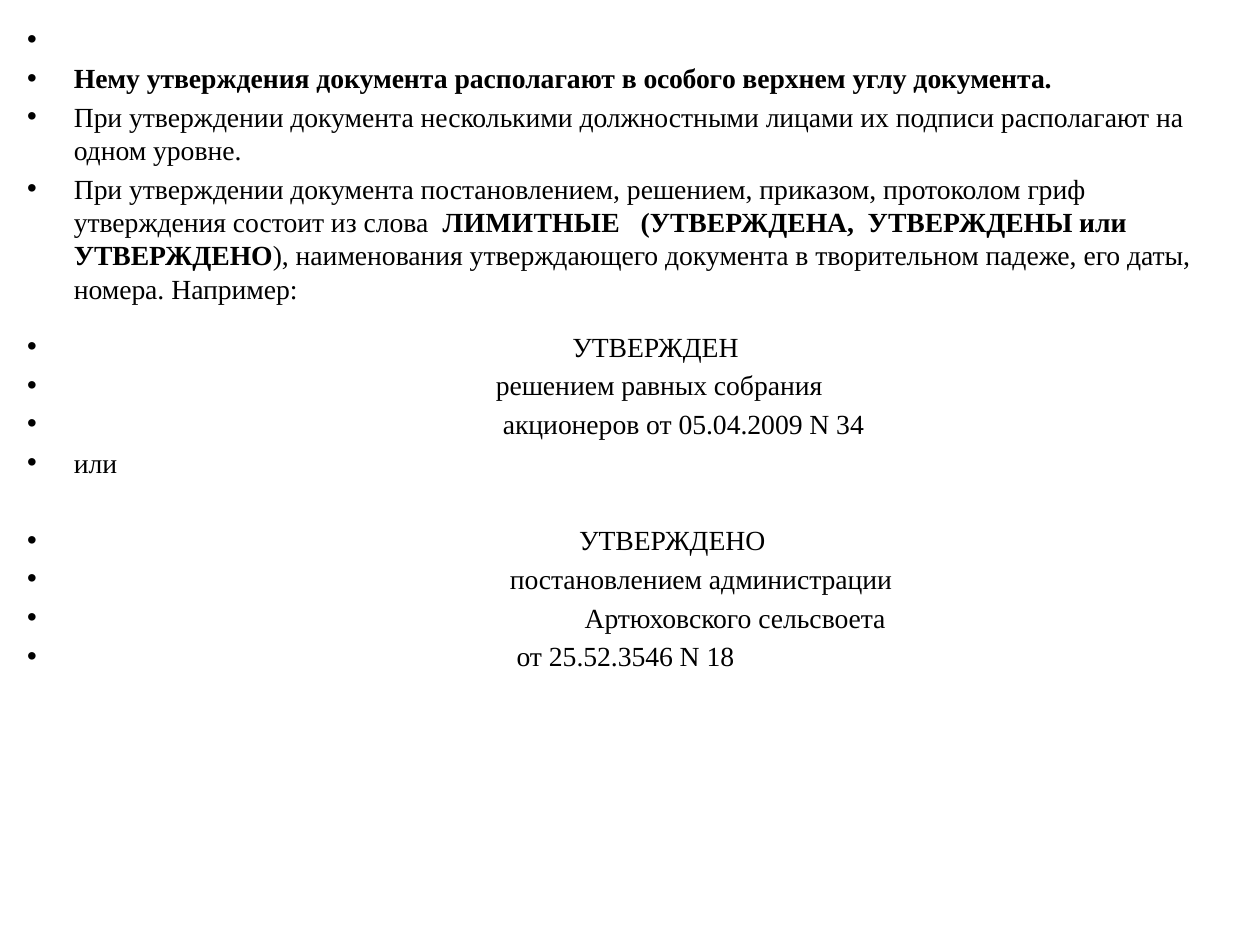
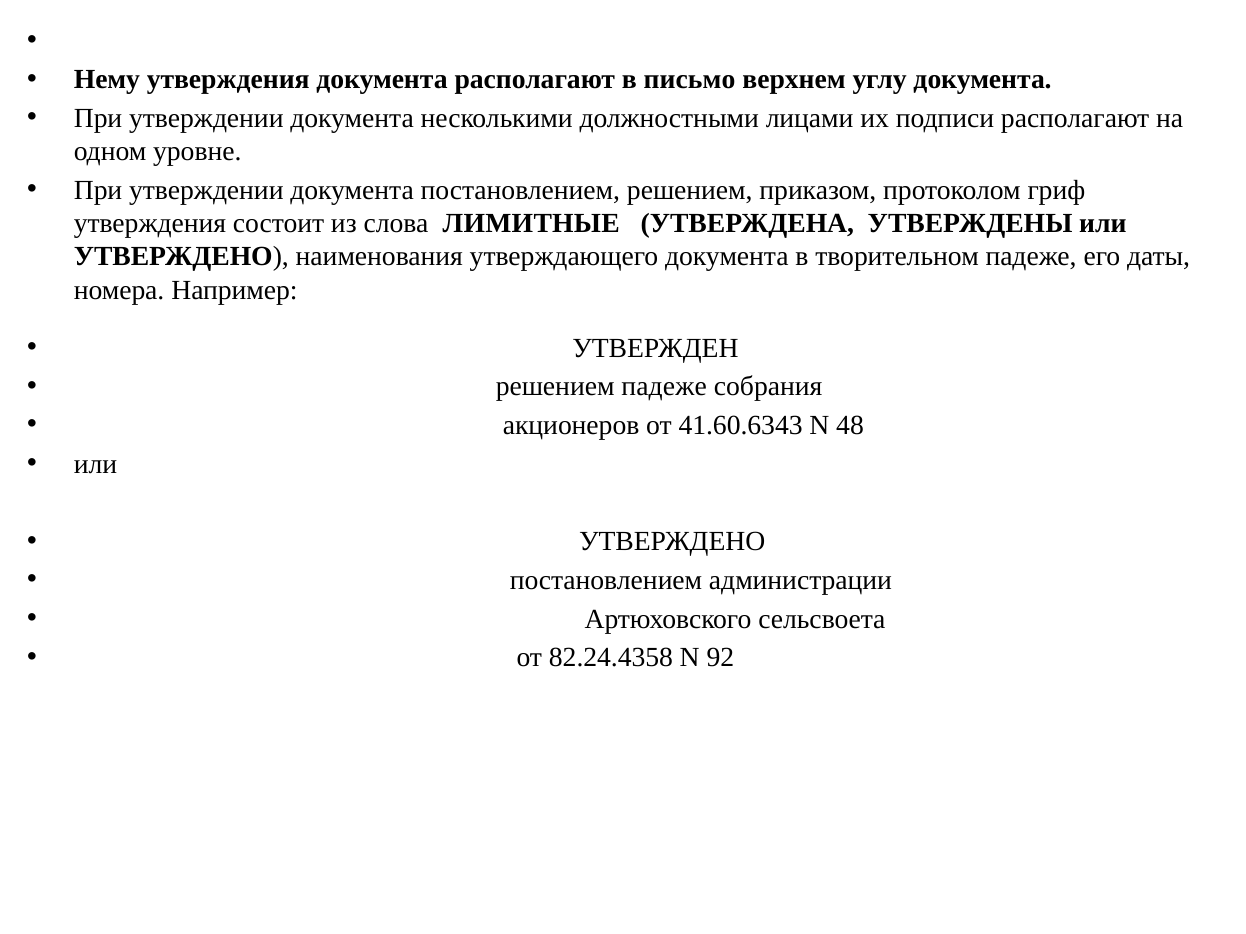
особого: особого -> письмо (690, 80)
решением равных: равных -> падеже (664, 387)
05.04.2009: 05.04.2009 -> 41.60.6343 (741, 426)
34: 34 -> 48 (850, 426)
25.52.3546: 25.52.3546 -> 82.24.4358 (611, 658)
18: 18 -> 92 (720, 658)
